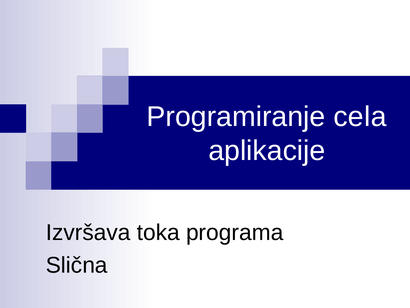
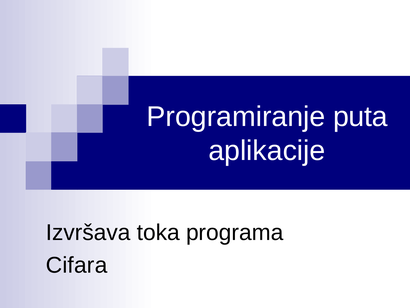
cela: cela -> puta (360, 116)
Slična: Slična -> Cifara (77, 265)
